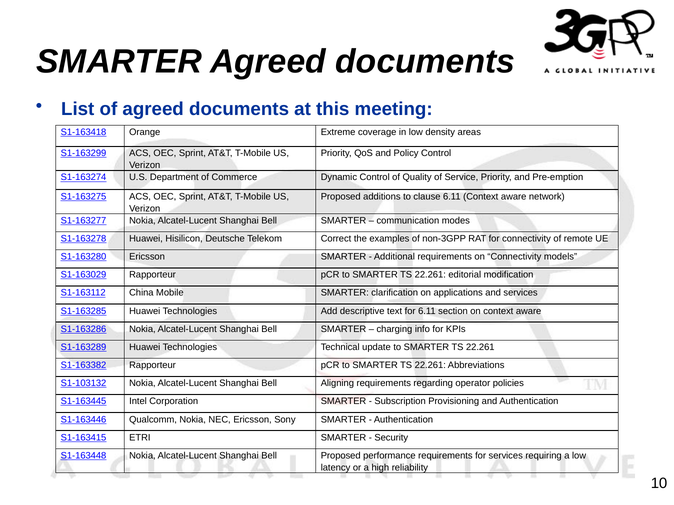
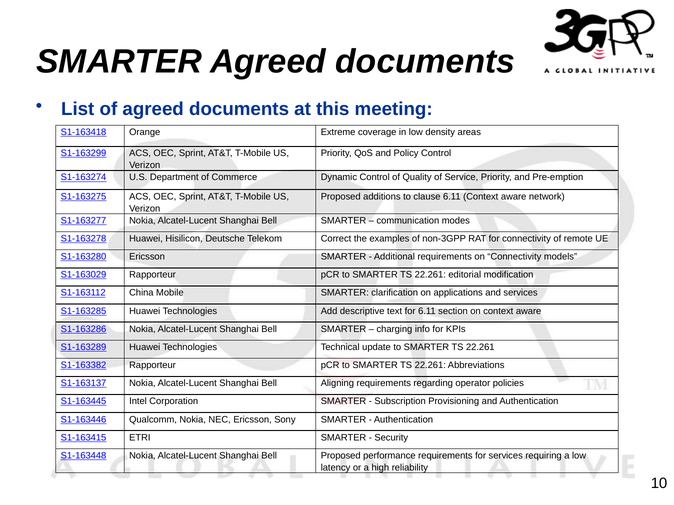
S1-103132: S1-103132 -> S1-163137 (84, 384)
